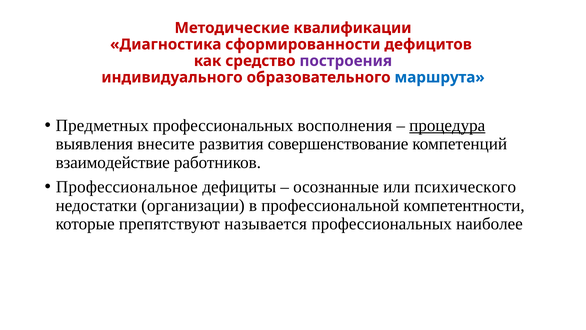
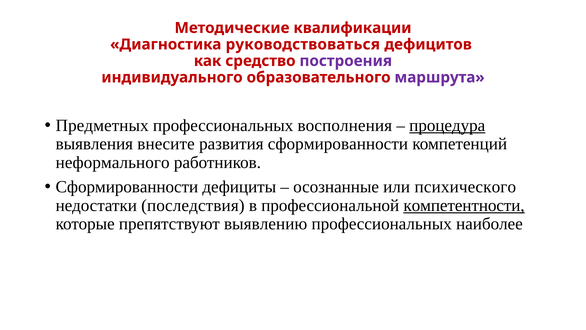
сформированности: сформированности -> руководствоваться (303, 44)
маршрута colour: blue -> purple (440, 77)
развития совершенствование: совершенствование -> сформированности (338, 144)
взаимодействие: взаимодействие -> неформального (113, 162)
Профессиональное: Профессиональное -> Сформированности (127, 187)
организации: организации -> последствия (193, 205)
компетентности underline: none -> present (464, 205)
называется: называется -> выявлению (266, 224)
